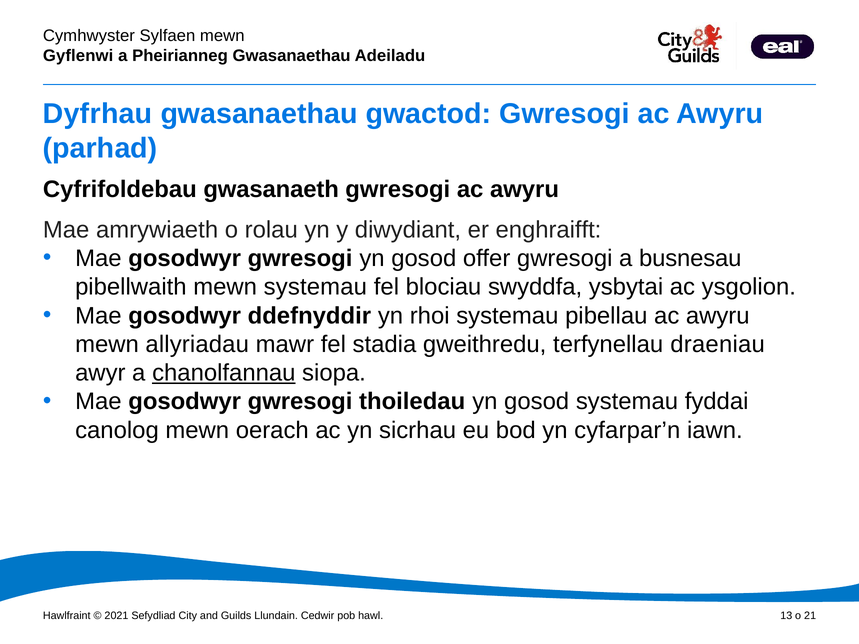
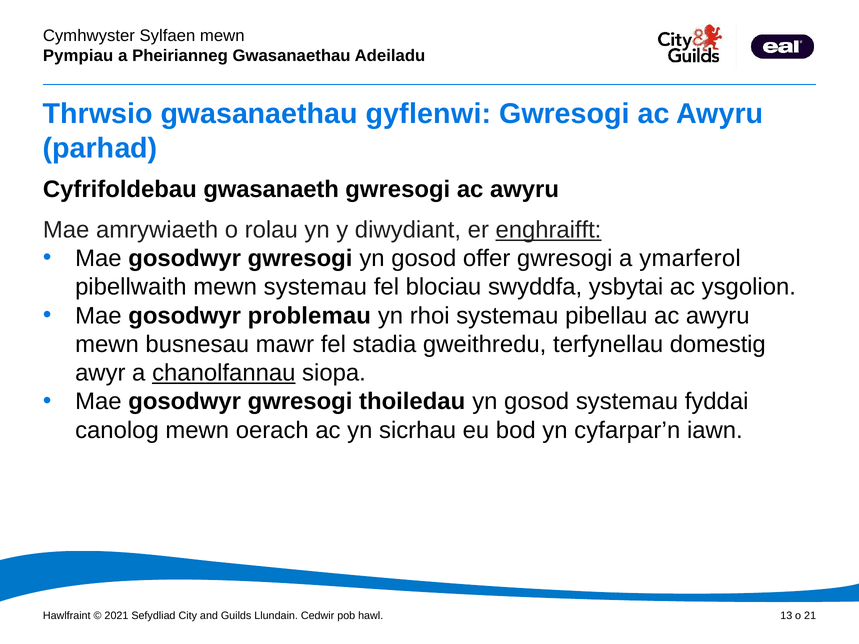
Gyflenwi: Gyflenwi -> Pympiau (78, 56)
Dyfrhau: Dyfrhau -> Thrwsio (98, 114)
gwactod: gwactod -> gyflenwi (428, 114)
enghraifft underline: none -> present (548, 230)
busnesau: busnesau -> ymarferol (690, 259)
ddefnyddir: ddefnyddir -> problemau (309, 316)
allyriadau: allyriadau -> busnesau (197, 344)
draeniau: draeniau -> domestig (718, 344)
